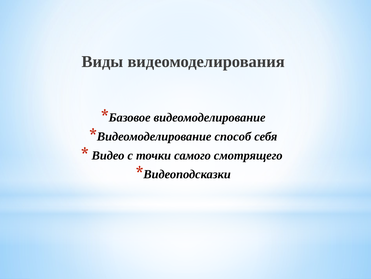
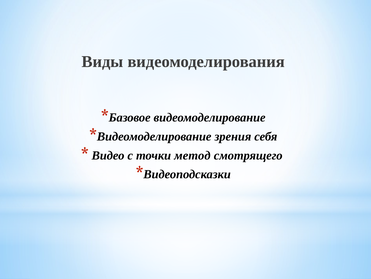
способ: способ -> зрения (233, 136)
самого: самого -> метод (192, 155)
